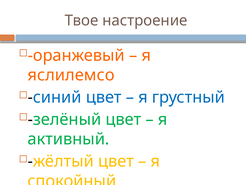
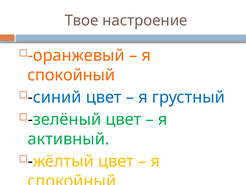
яслилемсо: яслилемсо -> спокойный (71, 75)
